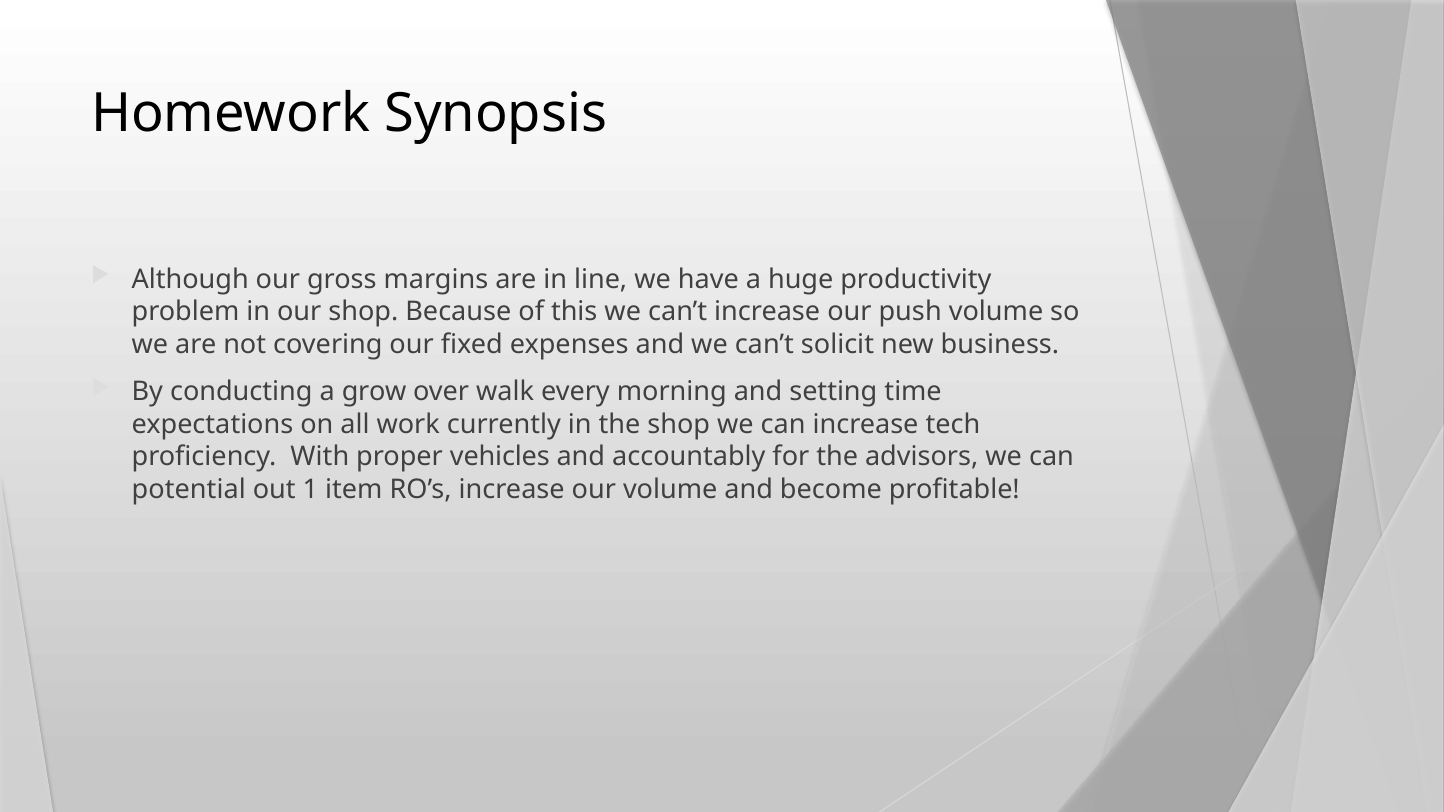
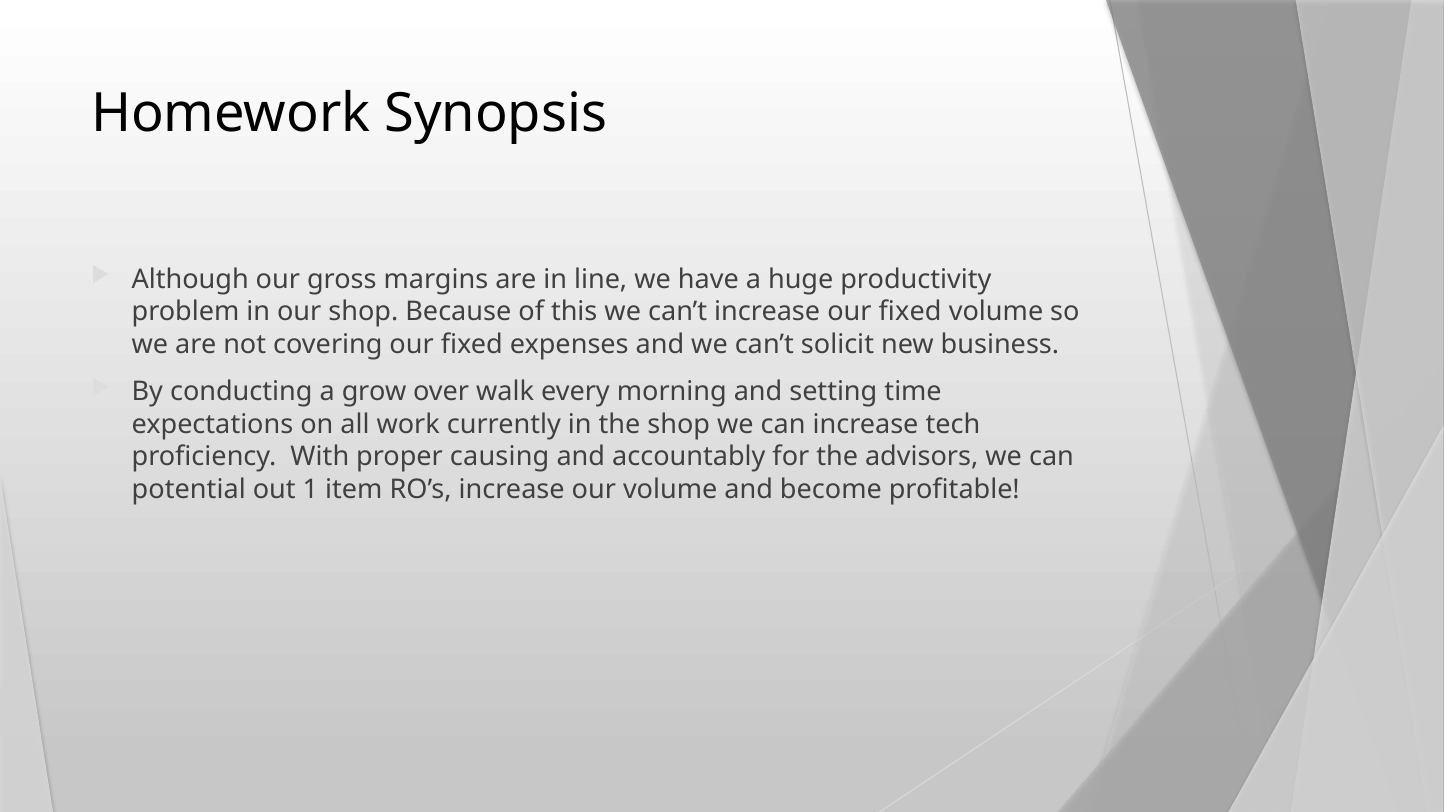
increase our push: push -> fixed (910, 312)
vehicles: vehicles -> causing (500, 457)
